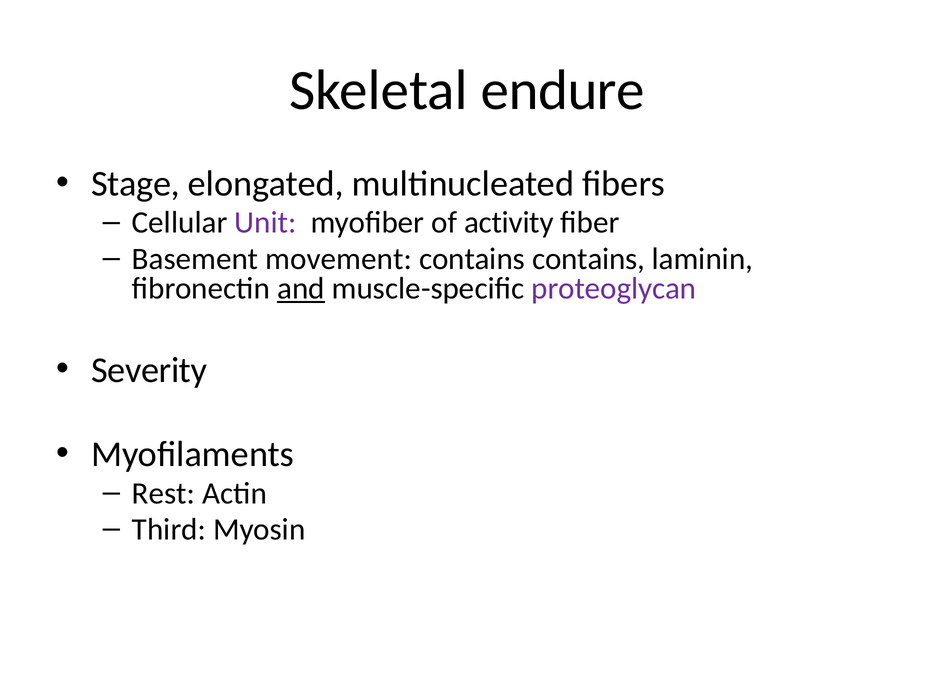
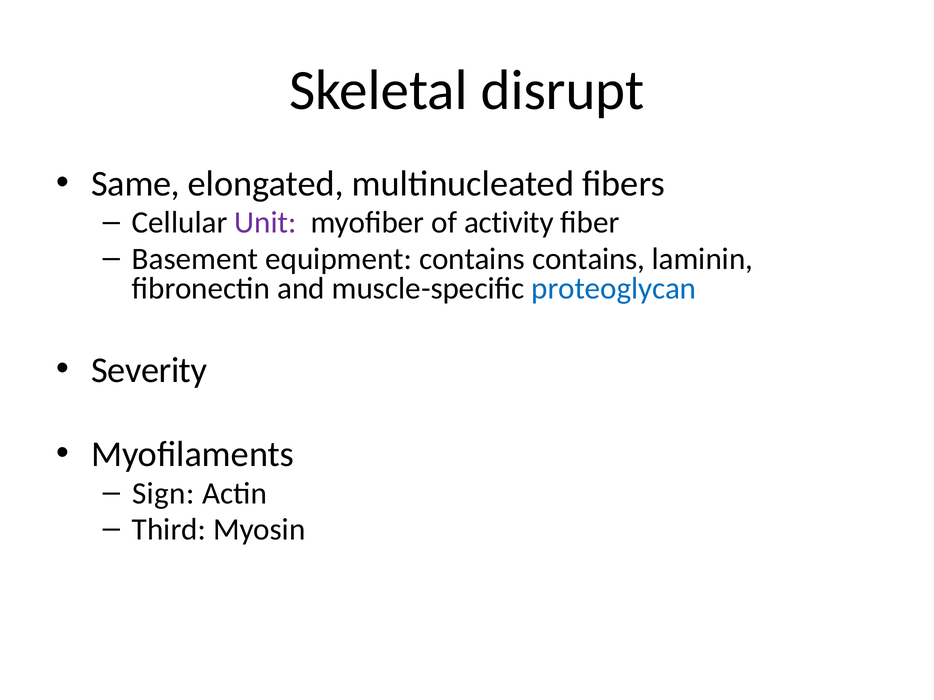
endure: endure -> disrupt (563, 90)
Stage: Stage -> Same (136, 184)
movement: movement -> equipment (339, 259)
and underline: present -> none (301, 289)
proteoglycan colour: purple -> blue (614, 289)
Rest: Rest -> Sign (163, 494)
